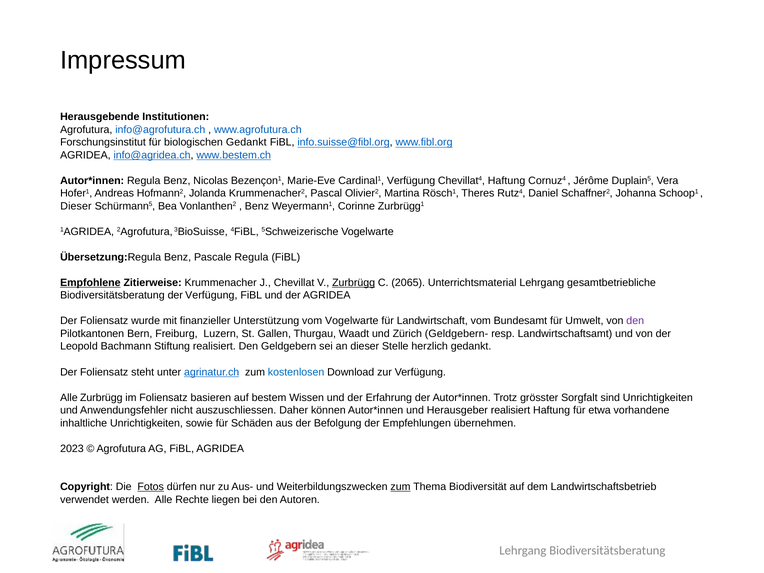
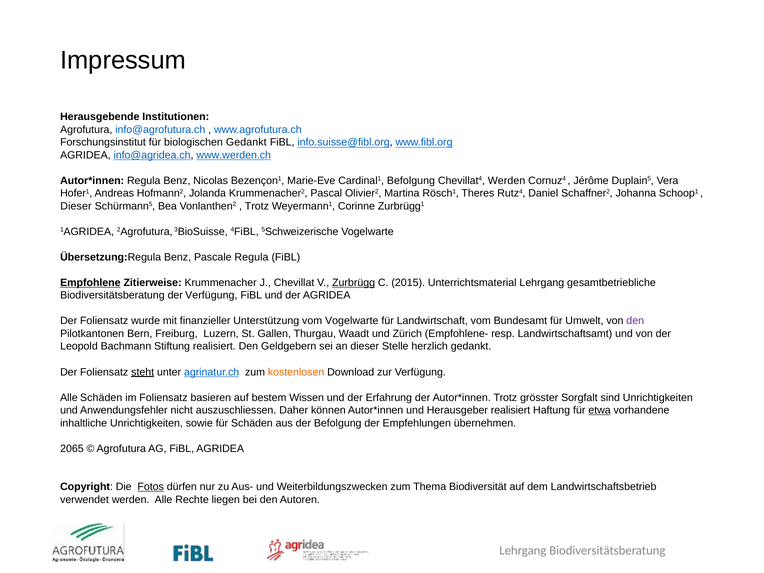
www.bestem.ch: www.bestem.ch -> www.werden.ch (234, 155)
Cardinal1 Verfügung: Verfügung -> Befolgung (411, 181)
Chevillat4 Haftung: Haftung -> Werden (507, 181)
Benz: Benz -> Trotz (257, 206)
2065: 2065 -> 2015 (408, 283)
Geldgebern-: Geldgebern- -> Empfohlene- (457, 334)
steht underline: none -> present (143, 372)
kostenlosen colour: blue -> orange (296, 372)
Alle Zurbrügg: Zurbrügg -> Schäden (101, 398)
etwa underline: none -> present (600, 410)
2023: 2023 -> 2065 (72, 449)
zum underline: present -> none (401, 487)
